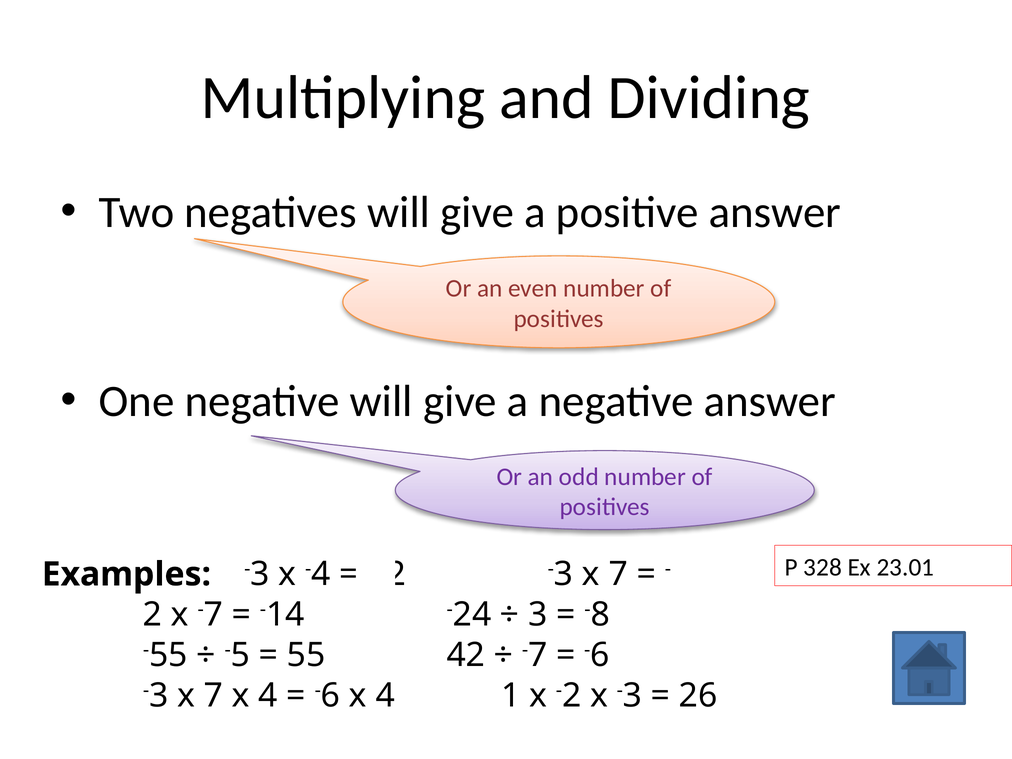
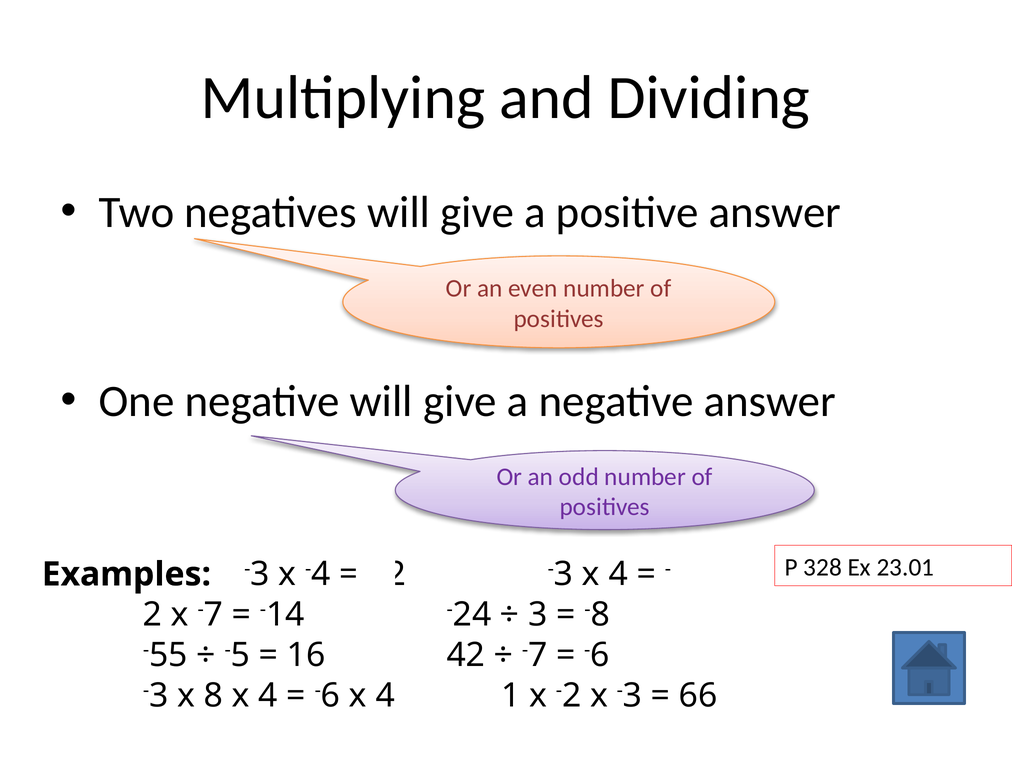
7: 7 -> 4 (618, 574)
55: 55 -> 16 (306, 655)
7: 7 -> 8 (213, 696)
26: 26 -> 66 (698, 696)
